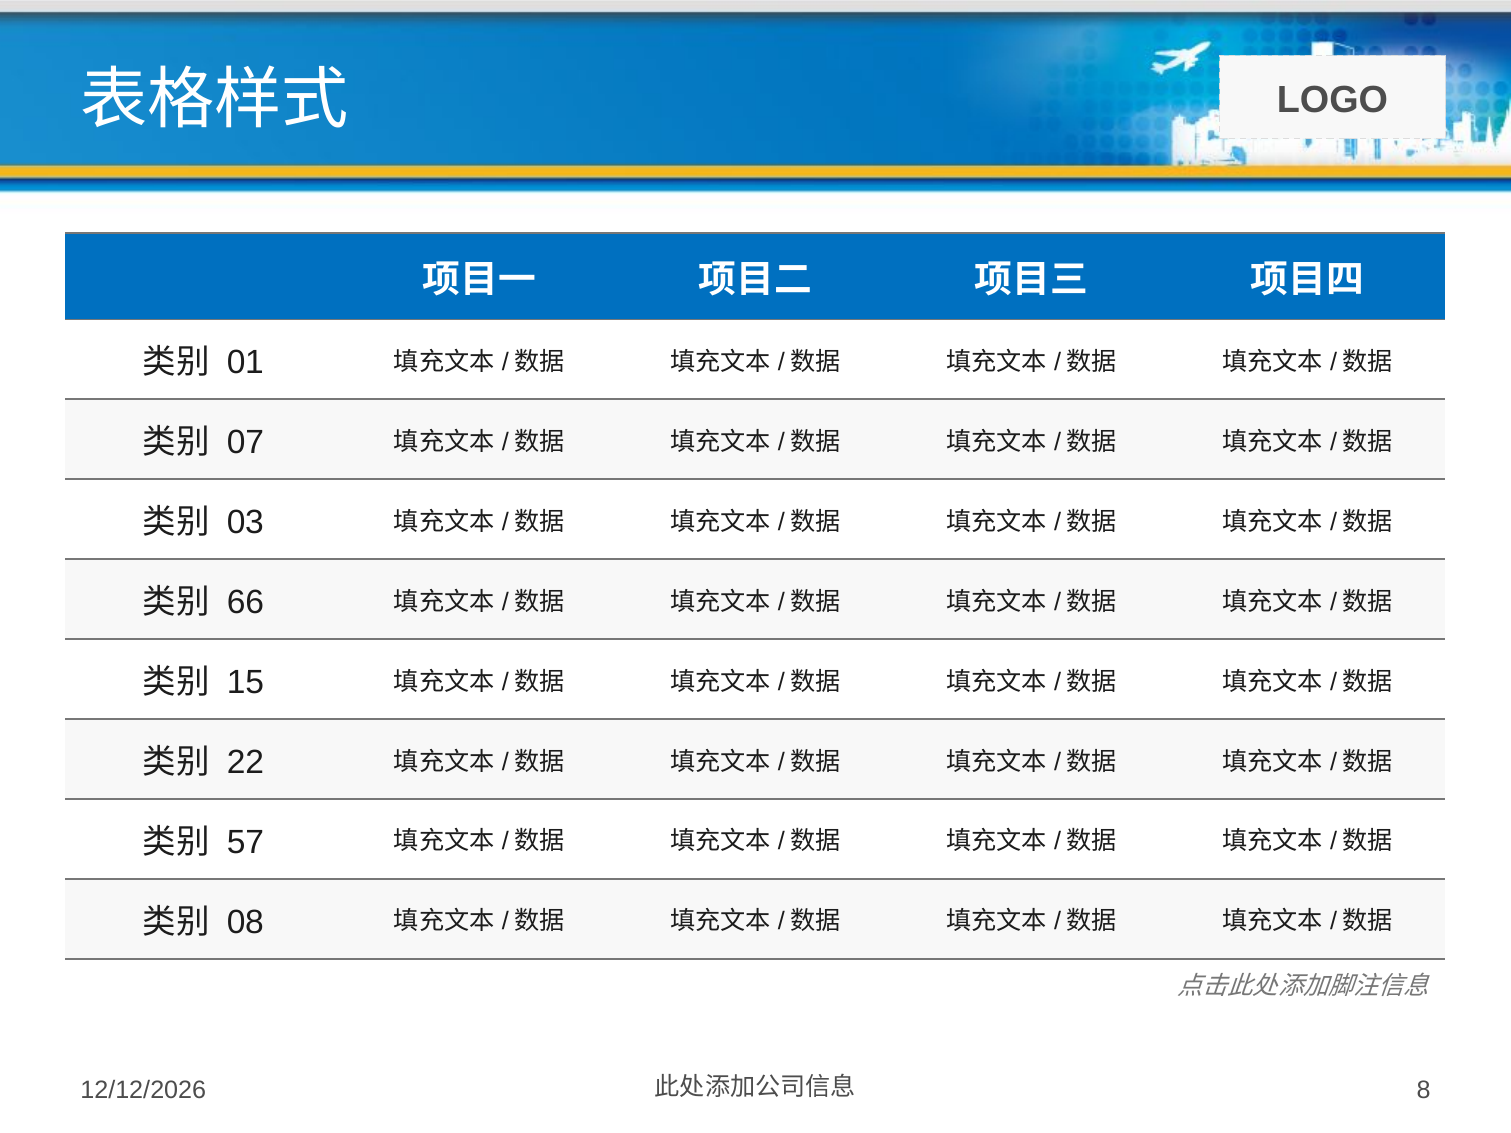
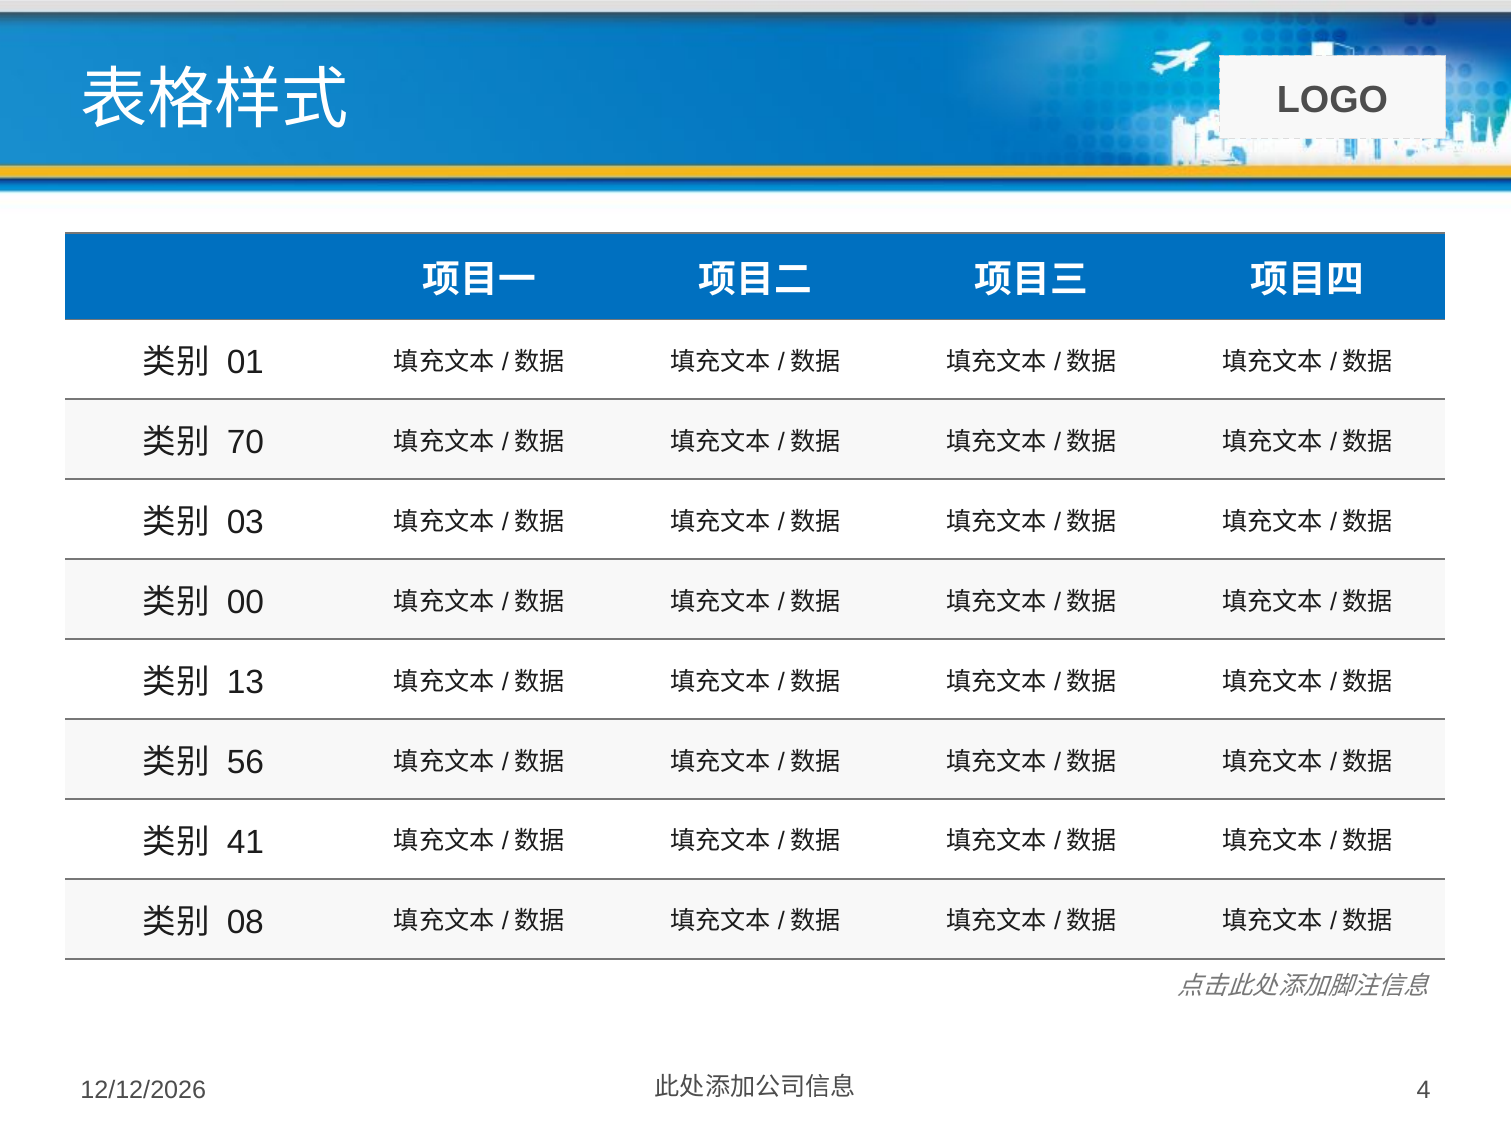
07: 07 -> 70 (245, 443)
66: 66 -> 00 (245, 603)
15: 15 -> 13 (245, 683)
22: 22 -> 56 (245, 763)
57: 57 -> 41 (245, 843)
8: 8 -> 4 (1424, 1090)
